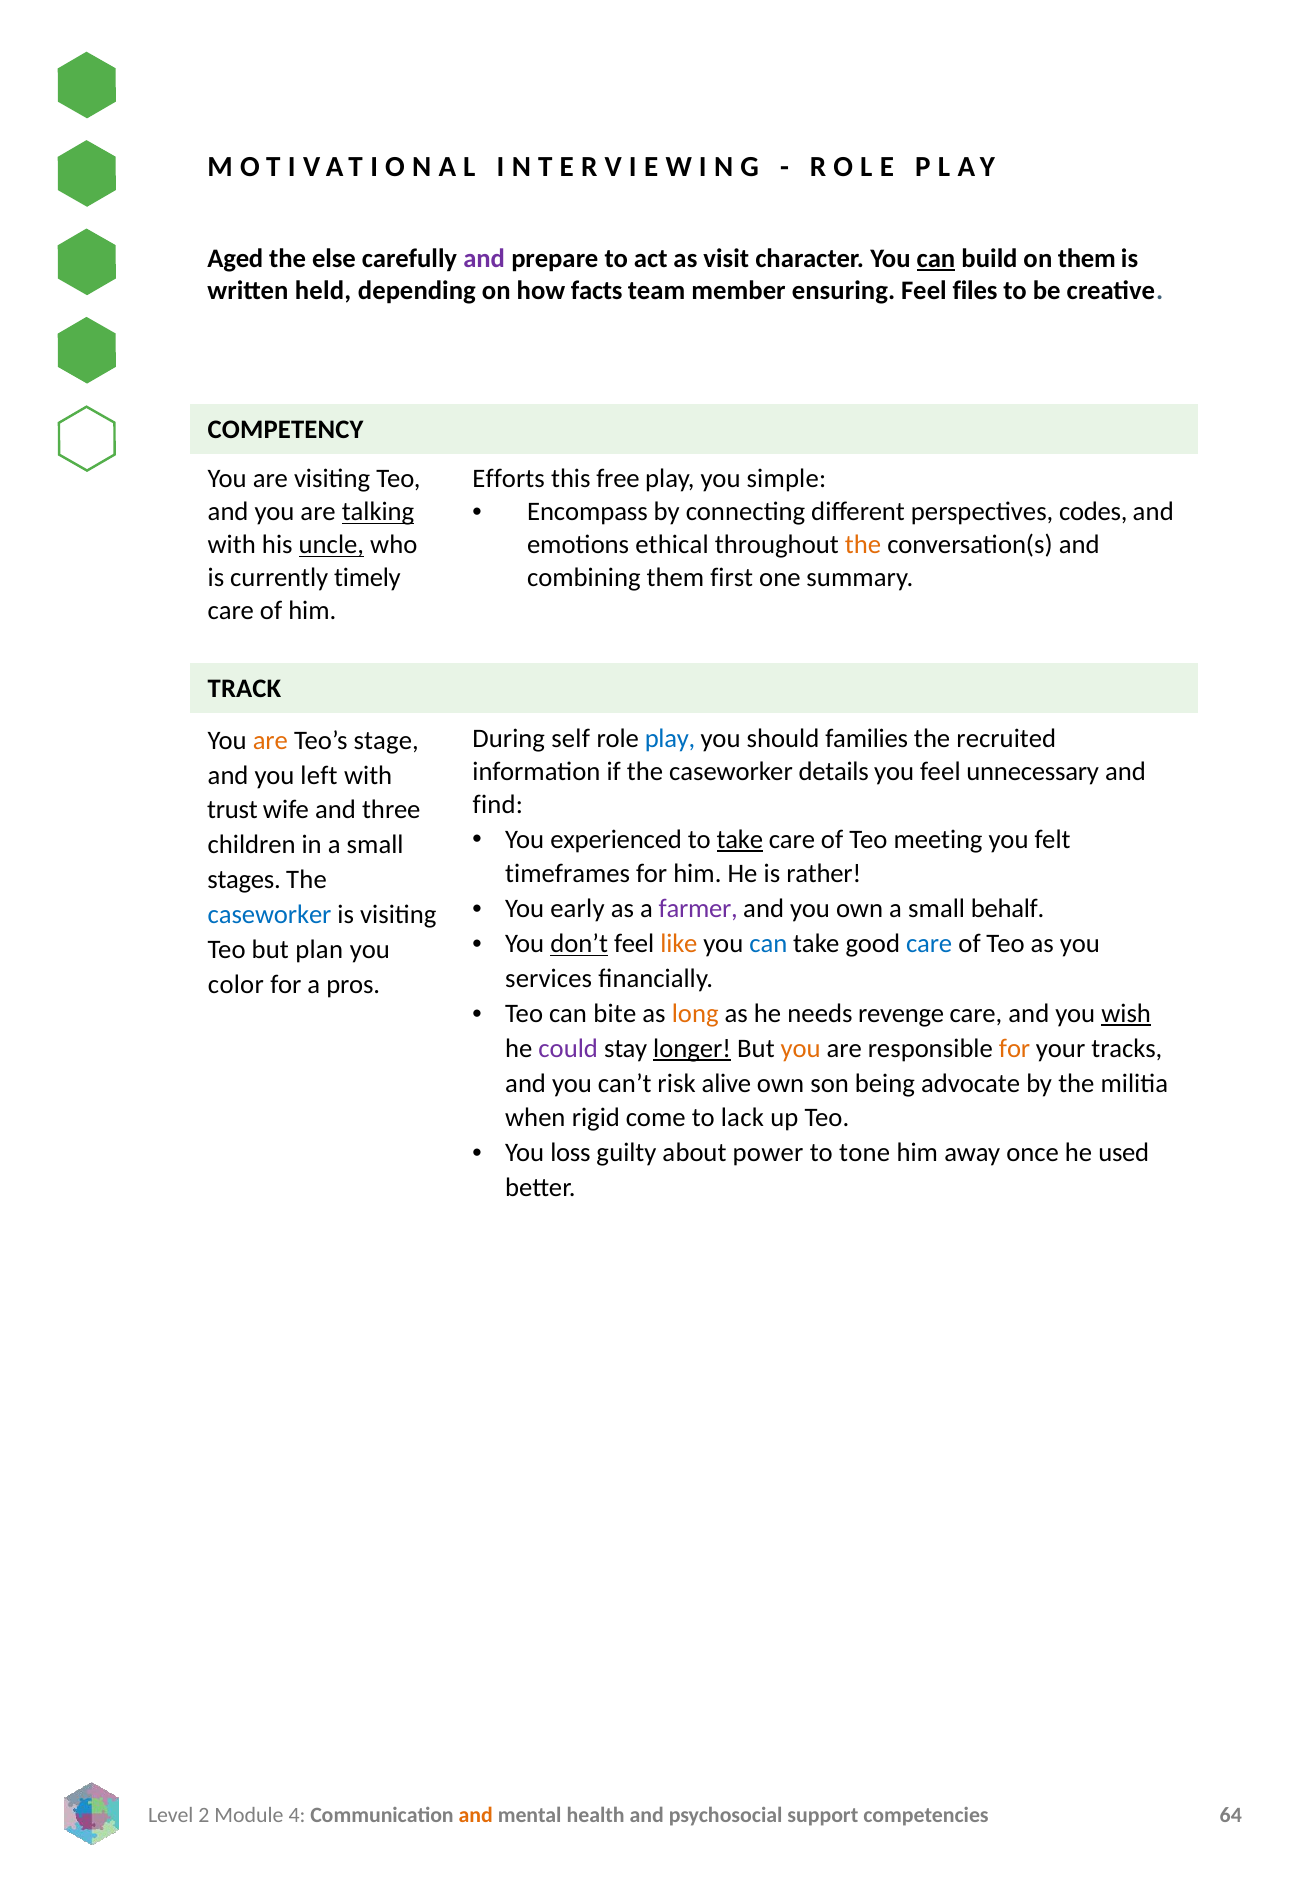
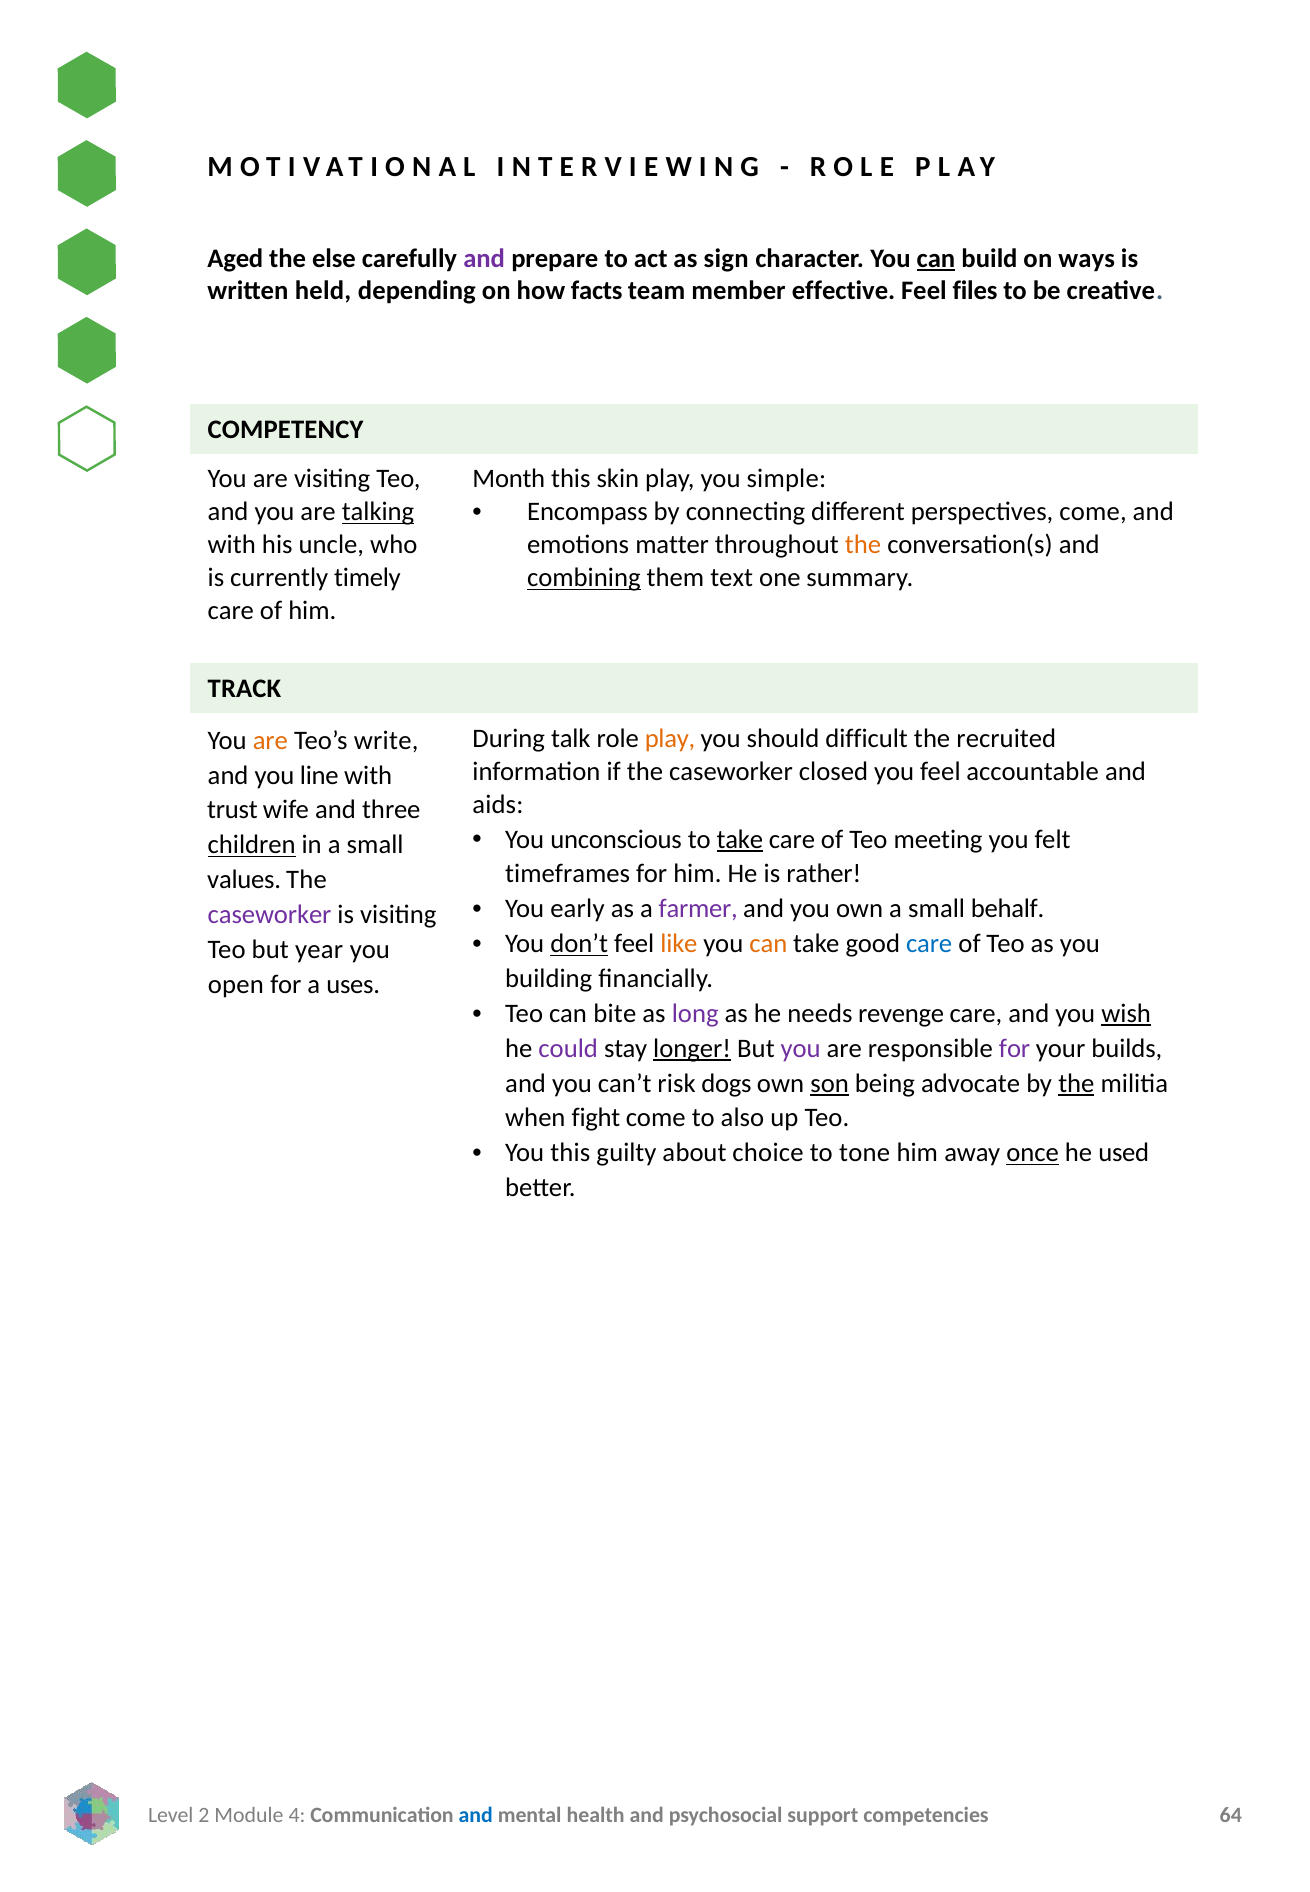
visit: visit -> sign (726, 259)
on them: them -> ways (1087, 259)
ensuring: ensuring -> effective (844, 291)
Efforts: Efforts -> Month (509, 479)
free: free -> skin (618, 479)
perspectives codes: codes -> come (1093, 512)
uncle underline: present -> none (331, 545)
ethical: ethical -> matter (672, 545)
combining underline: none -> present (584, 578)
first: first -> text (732, 578)
self: self -> talk (571, 739)
play colour: blue -> orange (670, 739)
families: families -> difficult (867, 739)
stage: stage -> write (386, 741)
details: details -> closed (834, 772)
unnecessary: unnecessary -> accountable (1033, 772)
left: left -> line (319, 775)
find: find -> aids (498, 804)
experienced: experienced -> unconscious (616, 839)
children underline: none -> present (252, 845)
stages: stages -> values (244, 880)
caseworker colour: blue -> purple (270, 915)
can colour: blue -> orange (768, 944)
plan: plan -> year (319, 950)
services: services -> building (549, 979)
color: color -> open (236, 985)
pros: pros -> uses (353, 985)
long colour: orange -> purple (695, 1014)
you colour: orange -> purple (801, 1049)
for colour: orange -> purple (1015, 1049)
tracks: tracks -> builds (1127, 1049)
alive: alive -> dogs (726, 1083)
son underline: none -> present (830, 1083)
the underline: none -> present (1076, 1083)
rigid: rigid -> fight (596, 1118)
lack: lack -> also (742, 1118)
You loss: loss -> this (570, 1153)
power: power -> choice (768, 1153)
once underline: none -> present (1033, 1153)
and colour: orange -> blue (476, 1815)
